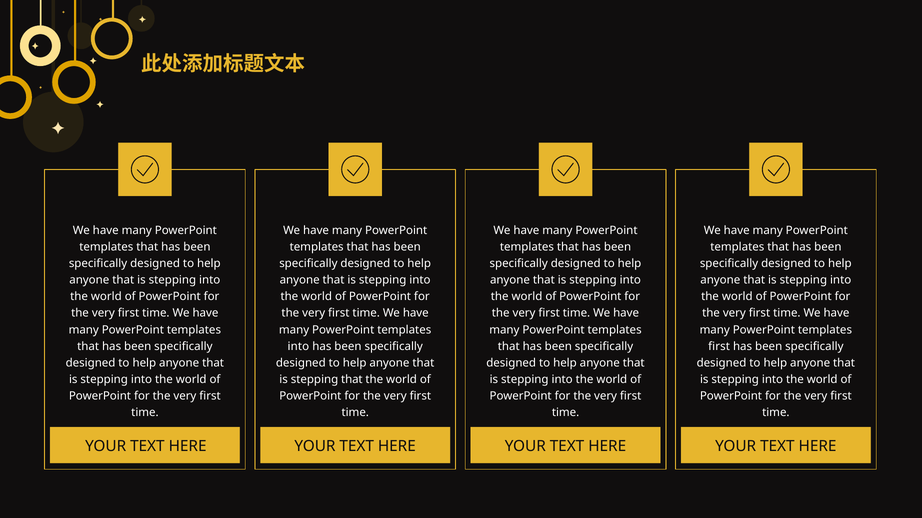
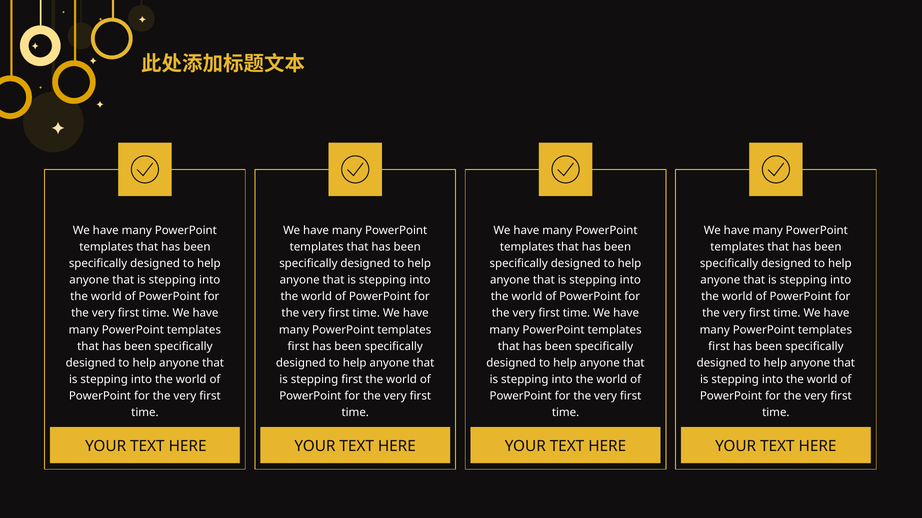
into: into -> first (298, 347)
stepping that: that -> first (352, 380)
